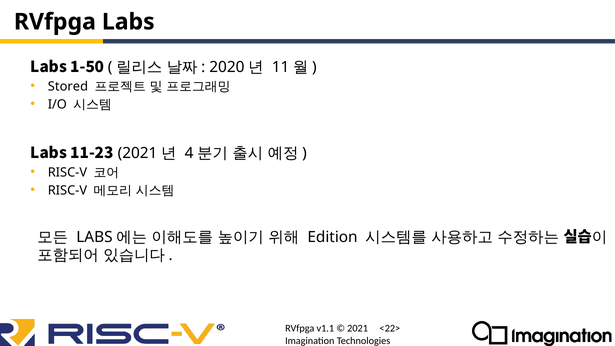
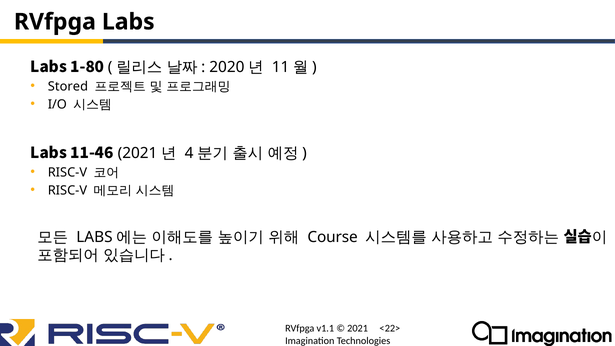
1-50: 1-50 -> 1-80 (87, 67)
11-23: 11-23 -> 11-46 (92, 153)
Edition: Edition -> Course (333, 237)
